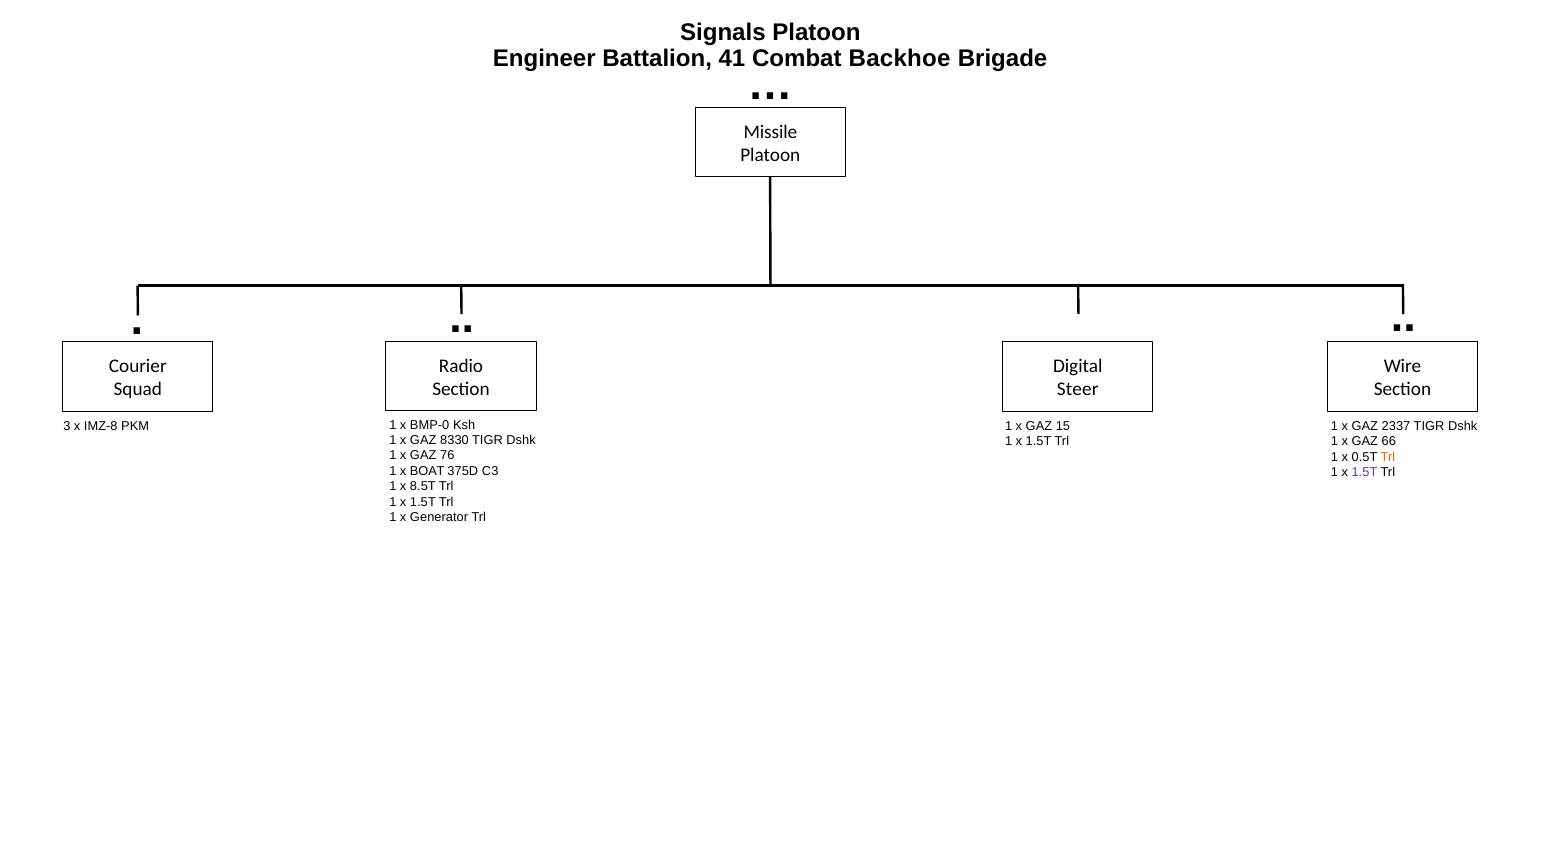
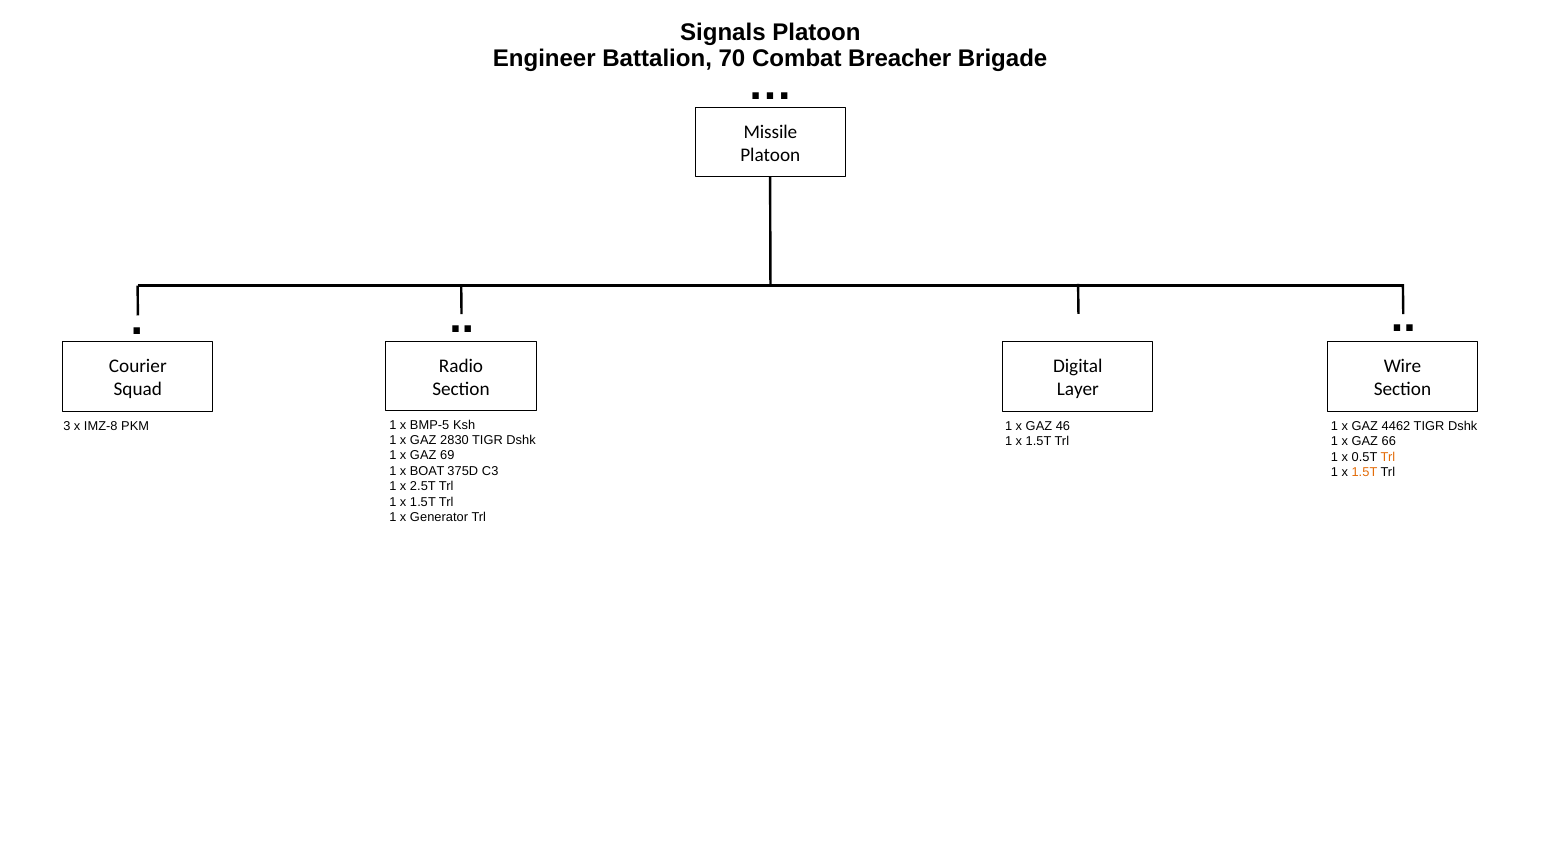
41: 41 -> 70 (732, 58)
Backhoe: Backhoe -> Breacher (900, 58)
Steer: Steer -> Layer (1078, 389)
BMP-0: BMP-0 -> BMP-5 (430, 425)
15: 15 -> 46 (1063, 426)
2337: 2337 -> 4462 (1396, 426)
8330: 8330 -> 2830 (454, 440)
76: 76 -> 69 (447, 456)
1.5T colour: purple -> orange (1364, 472)
8.5T: 8.5T -> 2.5T (423, 486)
